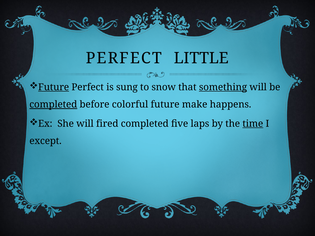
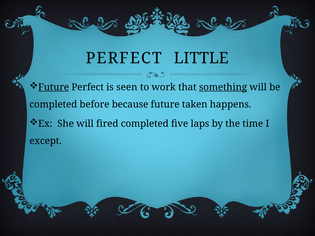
sung: sung -> seen (127, 87)
snow: snow -> work (164, 87)
completed underline: present -> none (53, 105)
colorful: colorful -> because (130, 105)
make: make -> taken (195, 105)
time underline: present -> none (253, 124)
